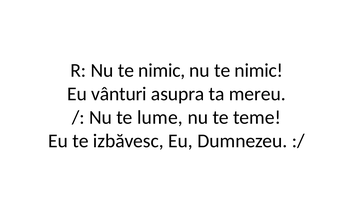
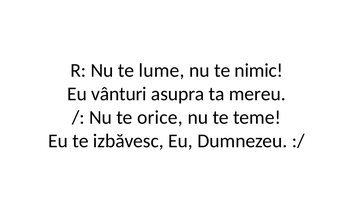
R Nu te nimic: nimic -> lume (162, 71)
lume: lume -> orice (160, 118)
